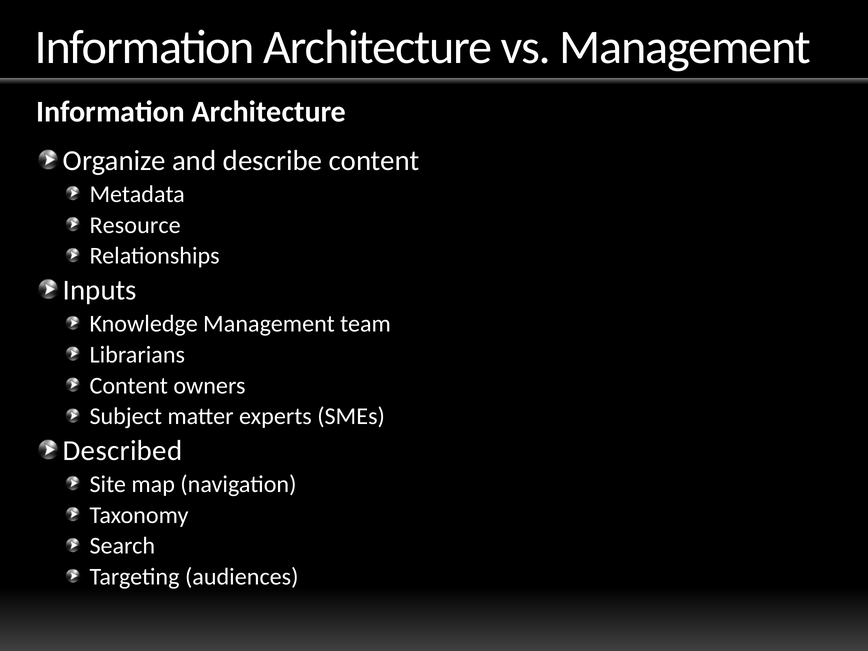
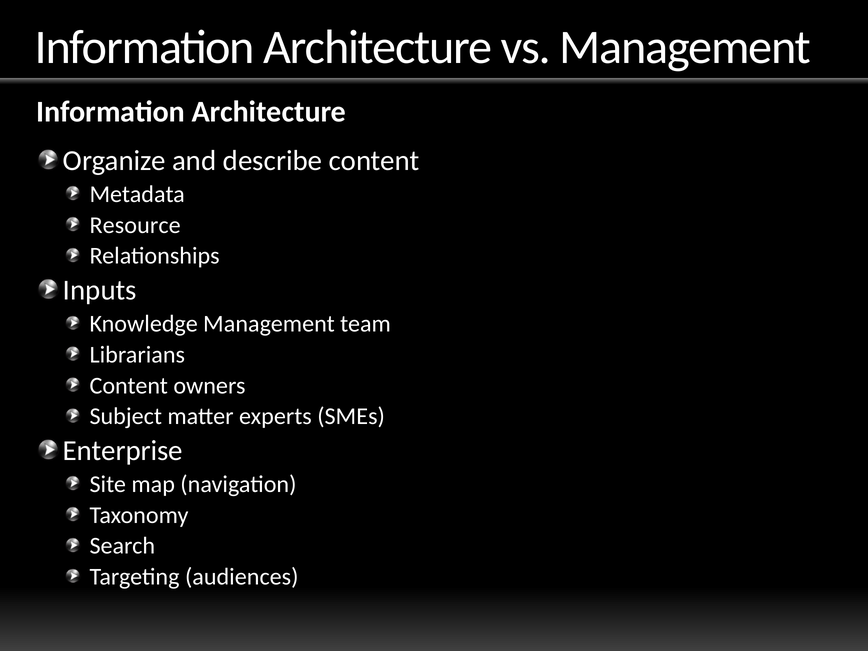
Described: Described -> Enterprise (123, 451)
